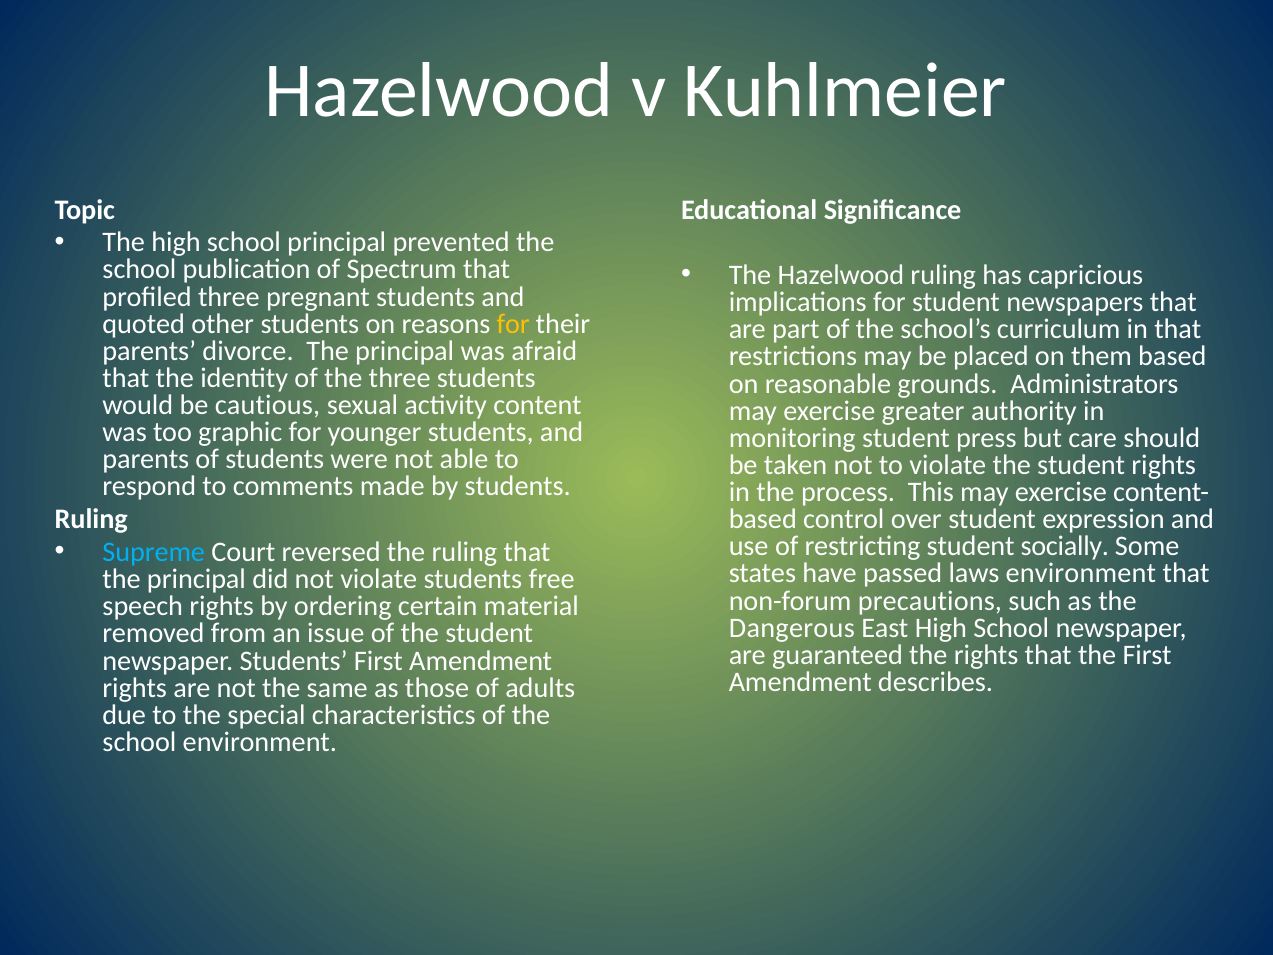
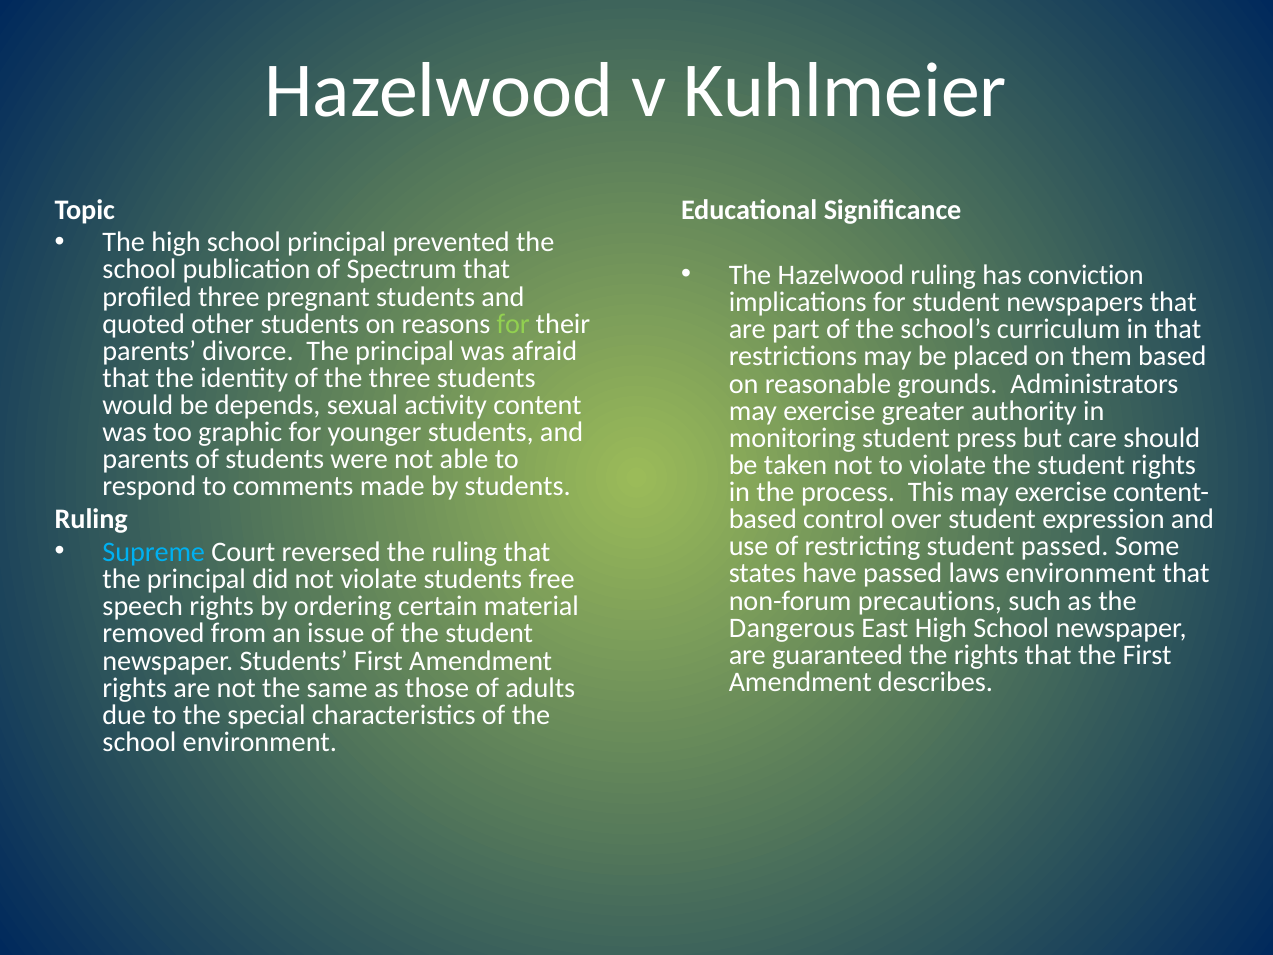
capricious: capricious -> conviction (1086, 275)
for colour: yellow -> light green (513, 324)
cautious: cautious -> depends (268, 405)
student socially: socially -> passed (1065, 546)
